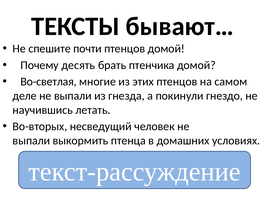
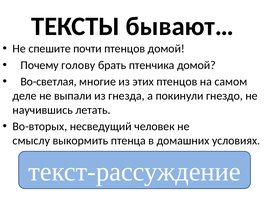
десять: десять -> голову (78, 65)
выпали: выпали -> смыслу (31, 140)
